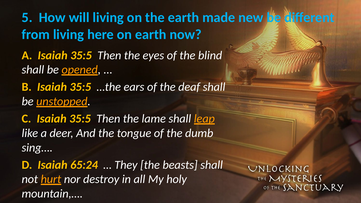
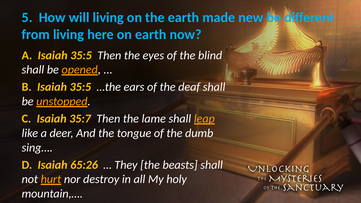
C Isaiah 35:5: 35:5 -> 35:7 (80, 119)
65:24: 65:24 -> 65:26 (84, 165)
